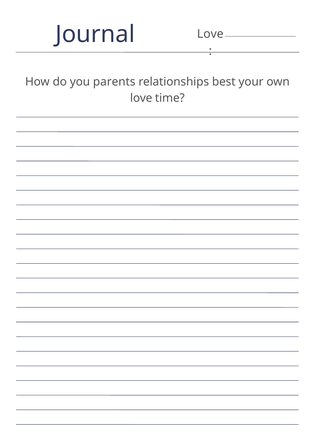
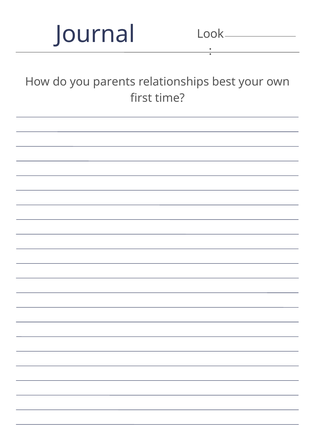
Love: Love -> Look (210, 34)
love: love -> first (141, 98)
